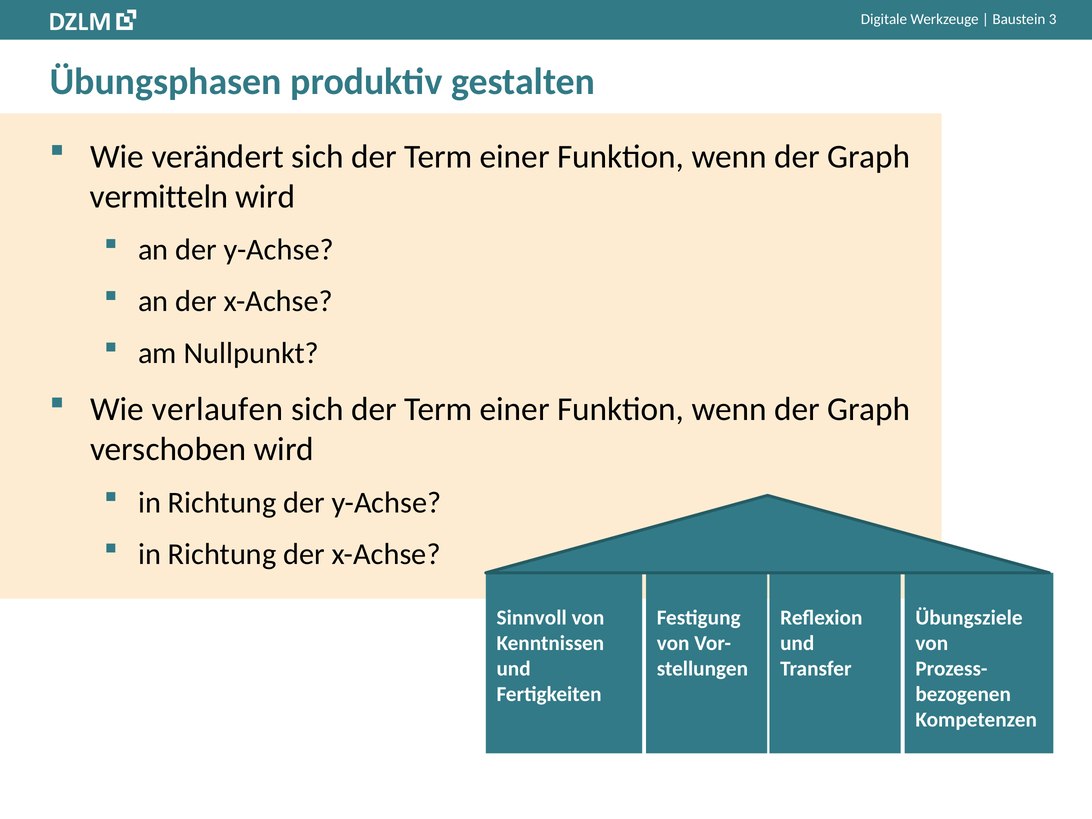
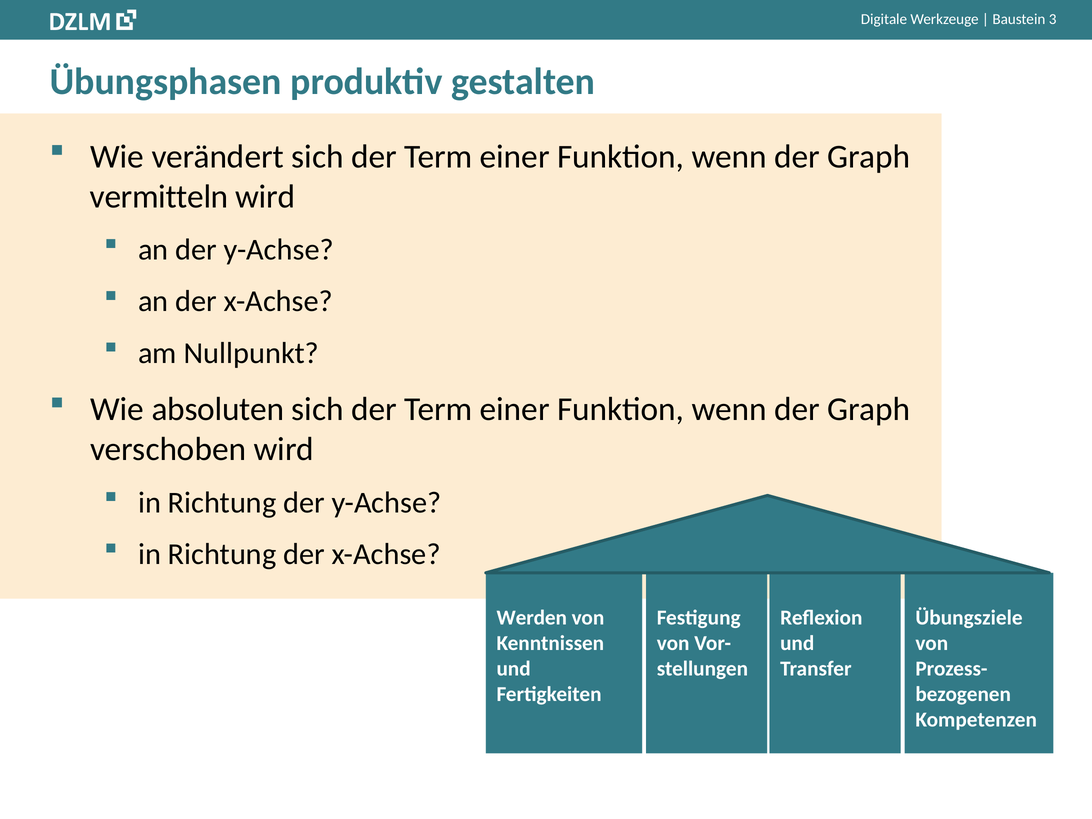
verlaufen: verlaufen -> absoluten (218, 409)
Sinnvoll: Sinnvoll -> Werden (532, 618)
